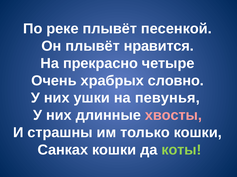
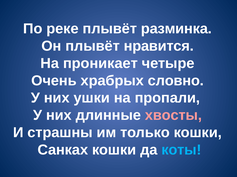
песенкой: песенкой -> разминка (176, 29)
прекрасно: прекрасно -> проникает (100, 64)
певунья: певунья -> пропали (167, 98)
коты colour: light green -> light blue (181, 150)
